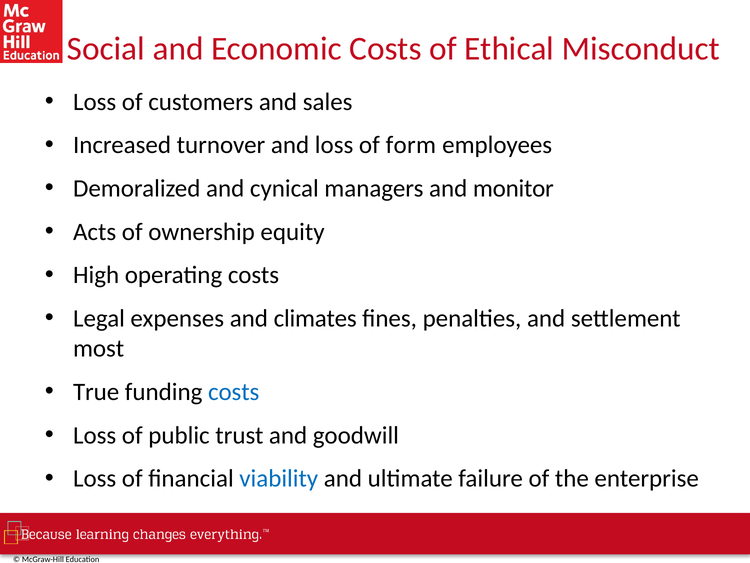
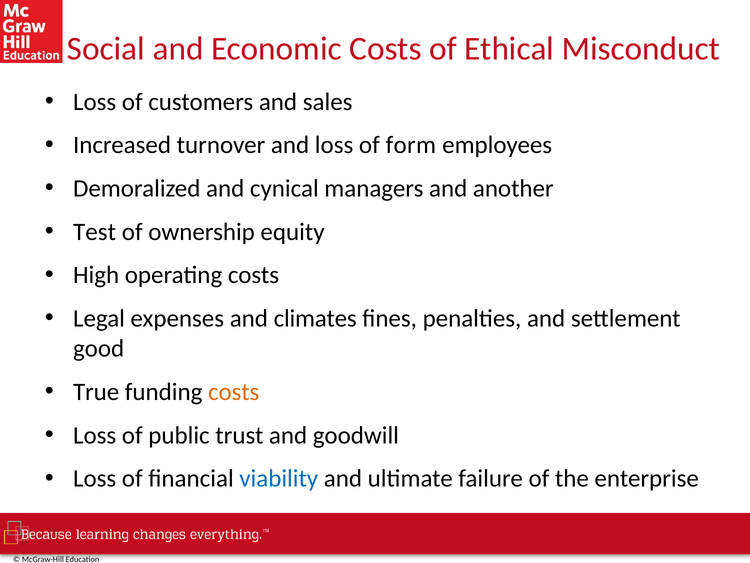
monitor: monitor -> another (513, 188)
Acts: Acts -> Test (95, 232)
most: most -> good (99, 348)
costs colour: blue -> orange (234, 392)
